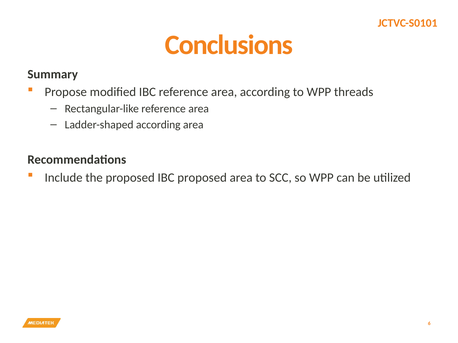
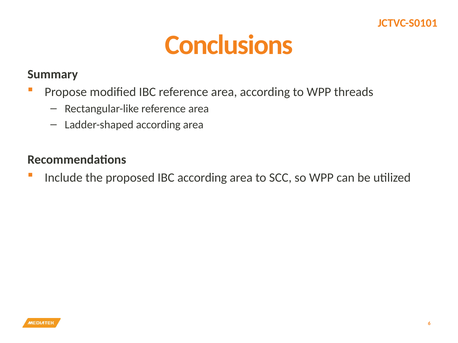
IBC proposed: proposed -> according (202, 178)
